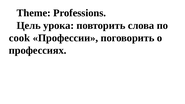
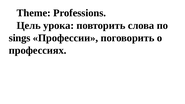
cook: cook -> sings (20, 38)
